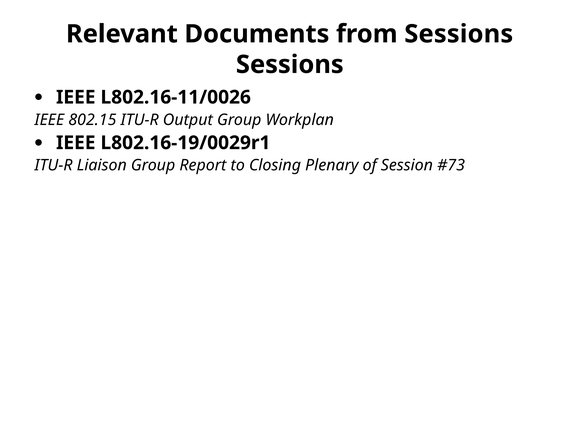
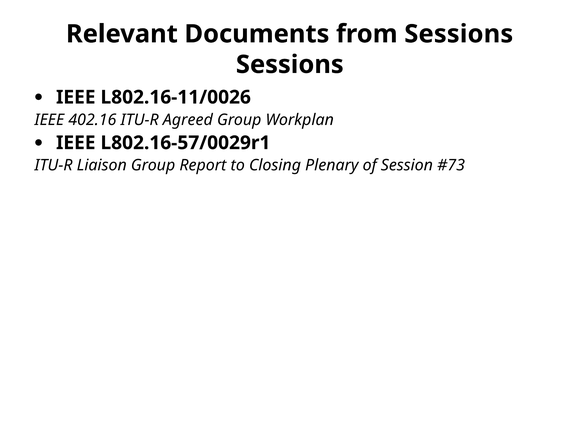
802.15: 802.15 -> 402.16 (92, 120)
Output: Output -> Agreed (188, 120)
L802.16-19/0029r1: L802.16-19/0029r1 -> L802.16-57/0029r1 (185, 143)
